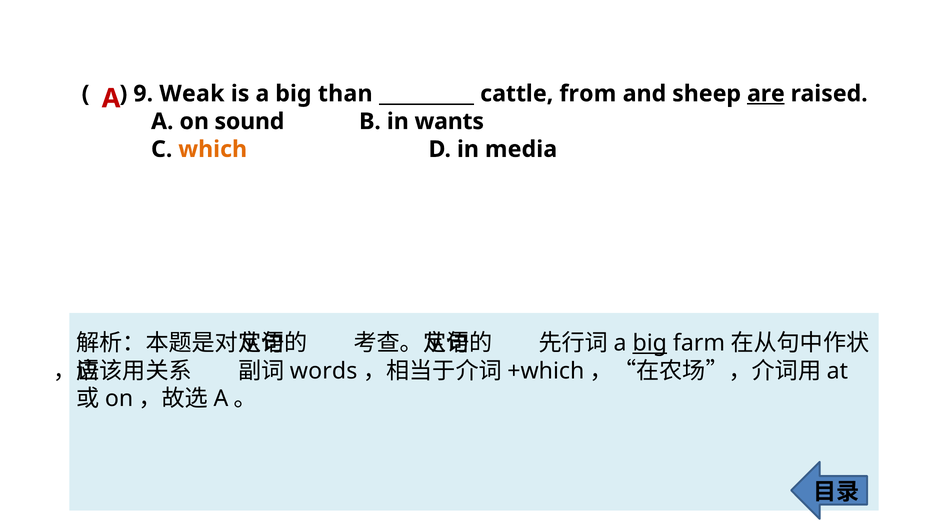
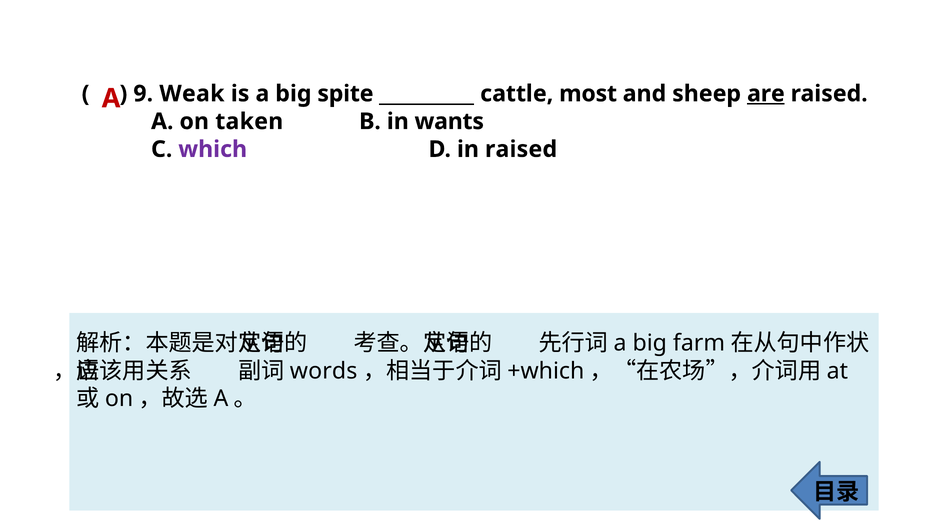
than: than -> spite (345, 94)
from: from -> most (588, 94)
sound: sound -> taken (249, 121)
which colour: orange -> purple (213, 149)
in media: media -> raised (521, 149)
big underline: present -> none (650, 343)
